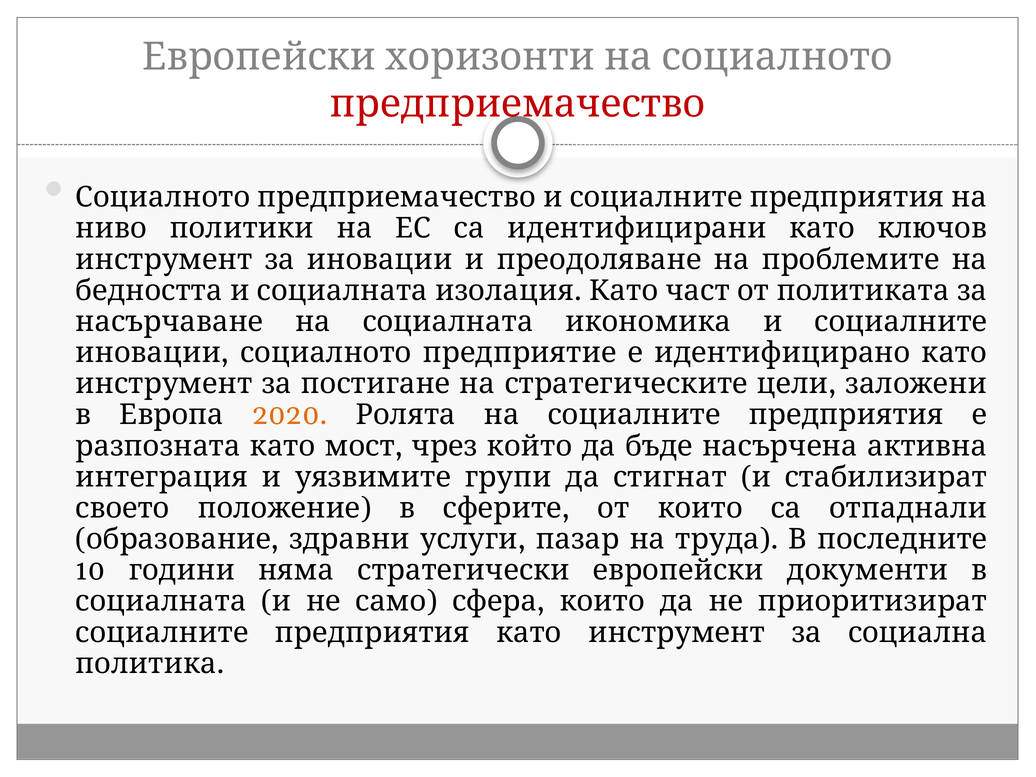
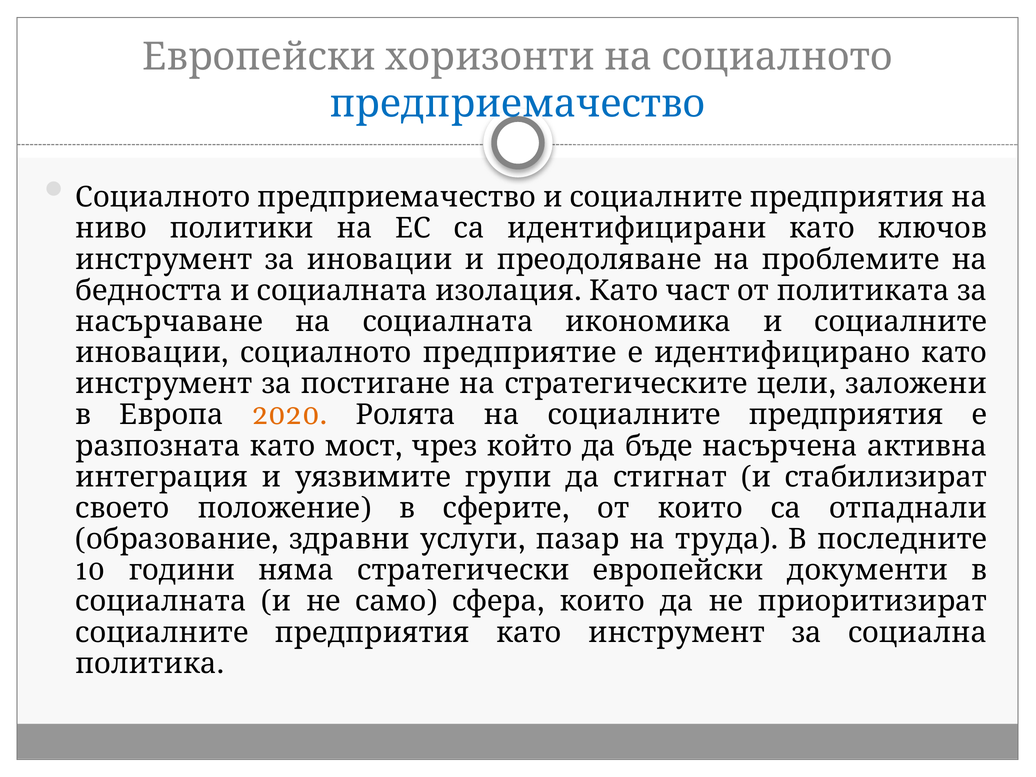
предприемачество colour: red -> blue (518, 104)
